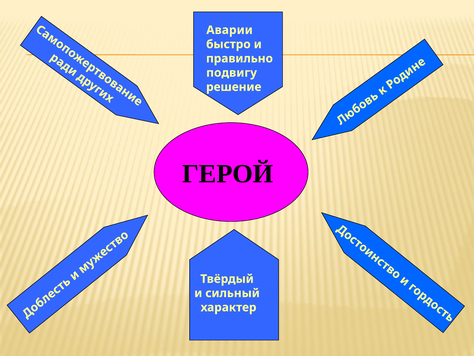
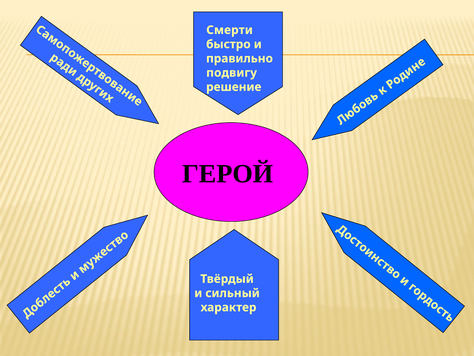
Аварии: Аварии -> Смерти (230, 30)
